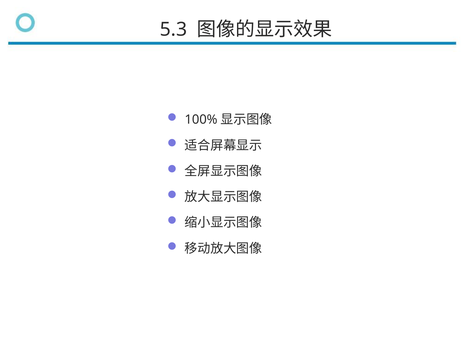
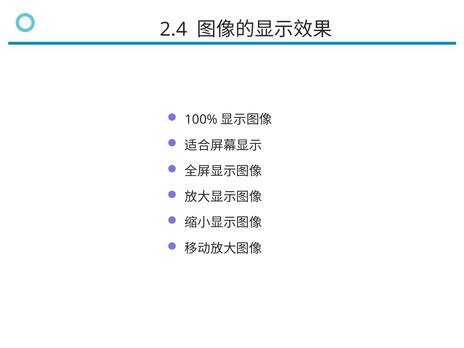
5.3: 5.3 -> 2.4 (173, 30)
